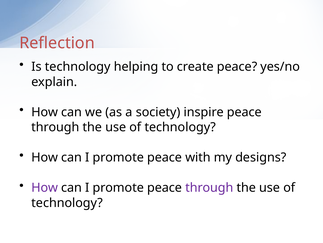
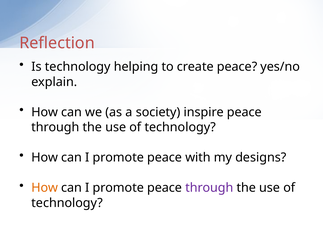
How colour: purple -> orange (45, 187)
